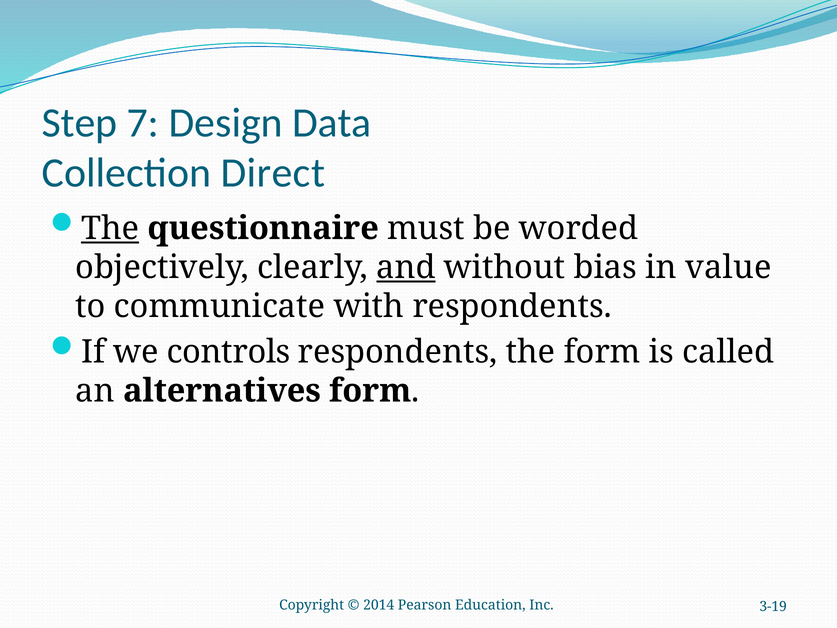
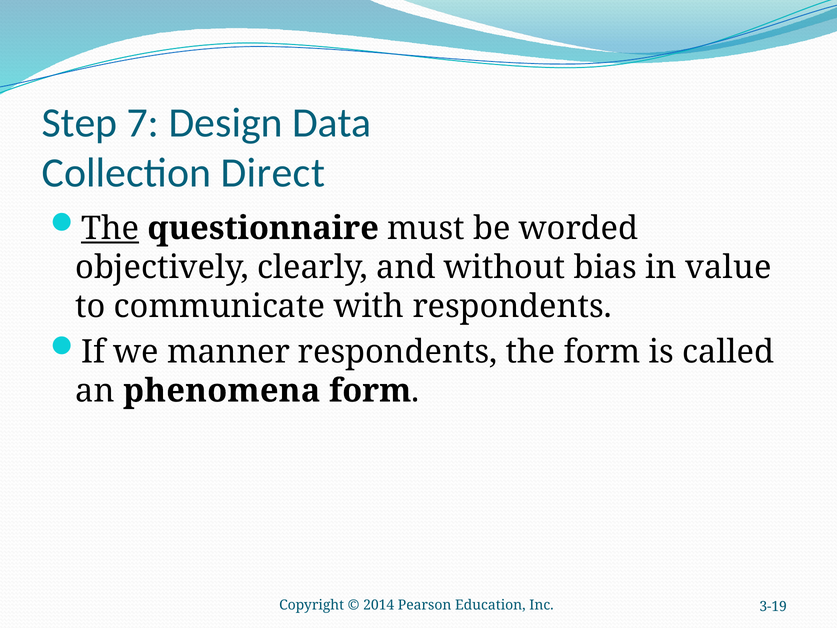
and underline: present -> none (406, 267)
controls: controls -> manner (229, 352)
alternatives: alternatives -> phenomena (222, 391)
